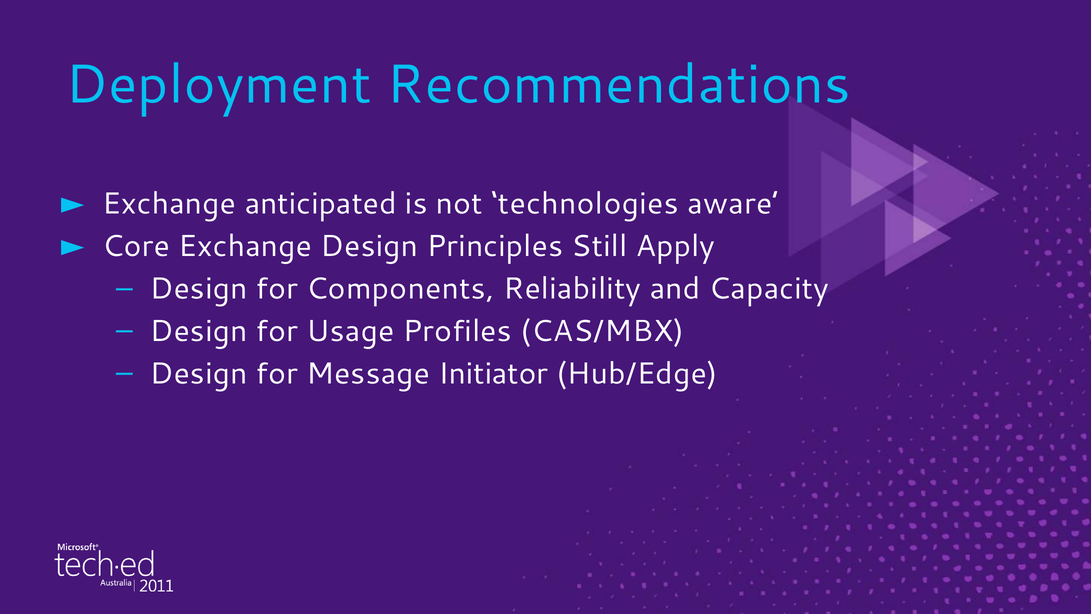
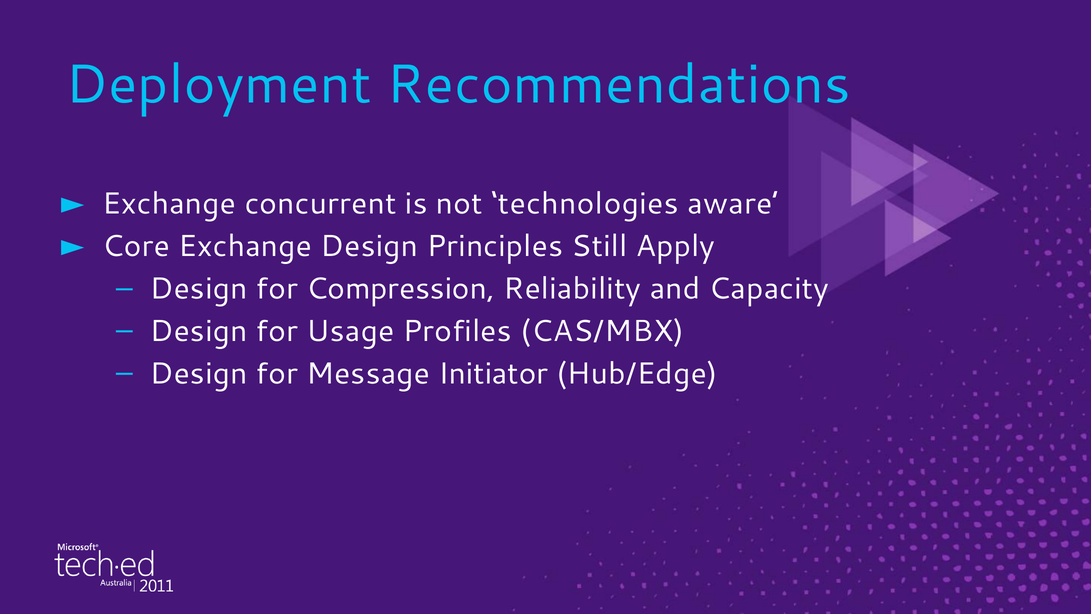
anticipated: anticipated -> concurrent (321, 204)
Components: Components -> Compression (401, 289)
